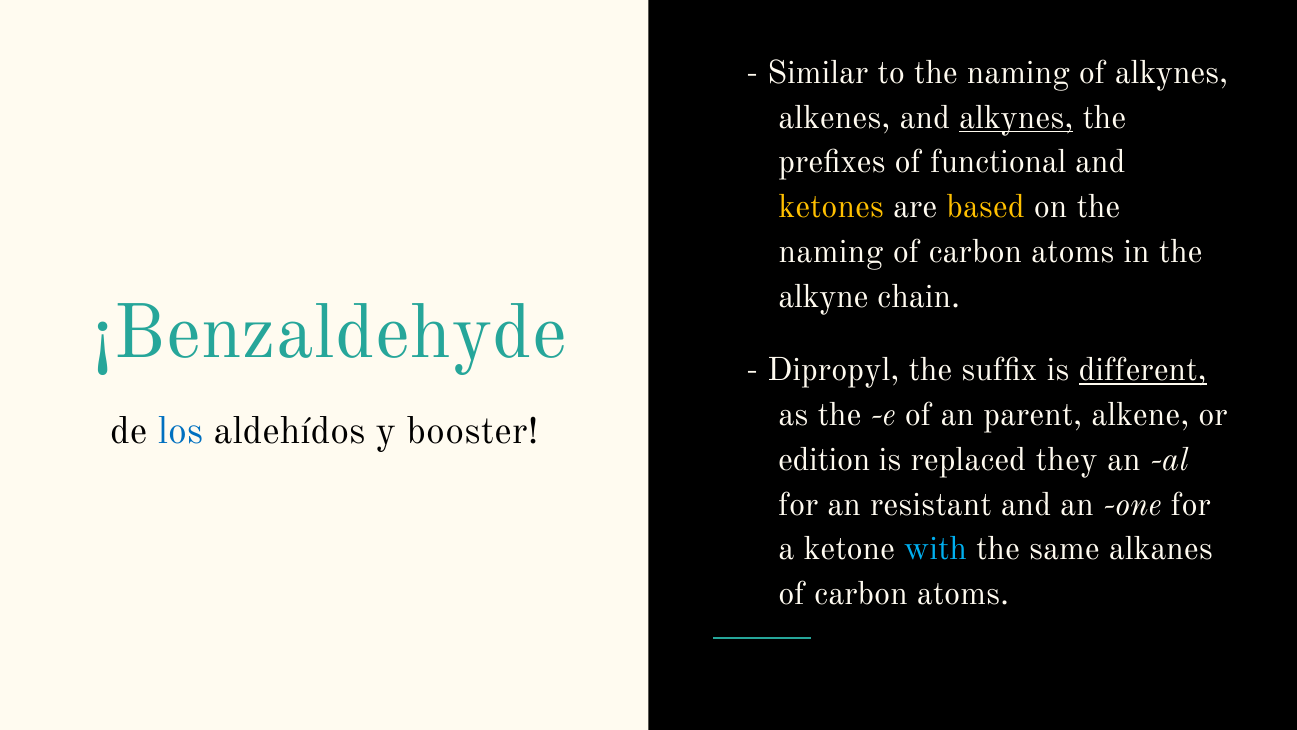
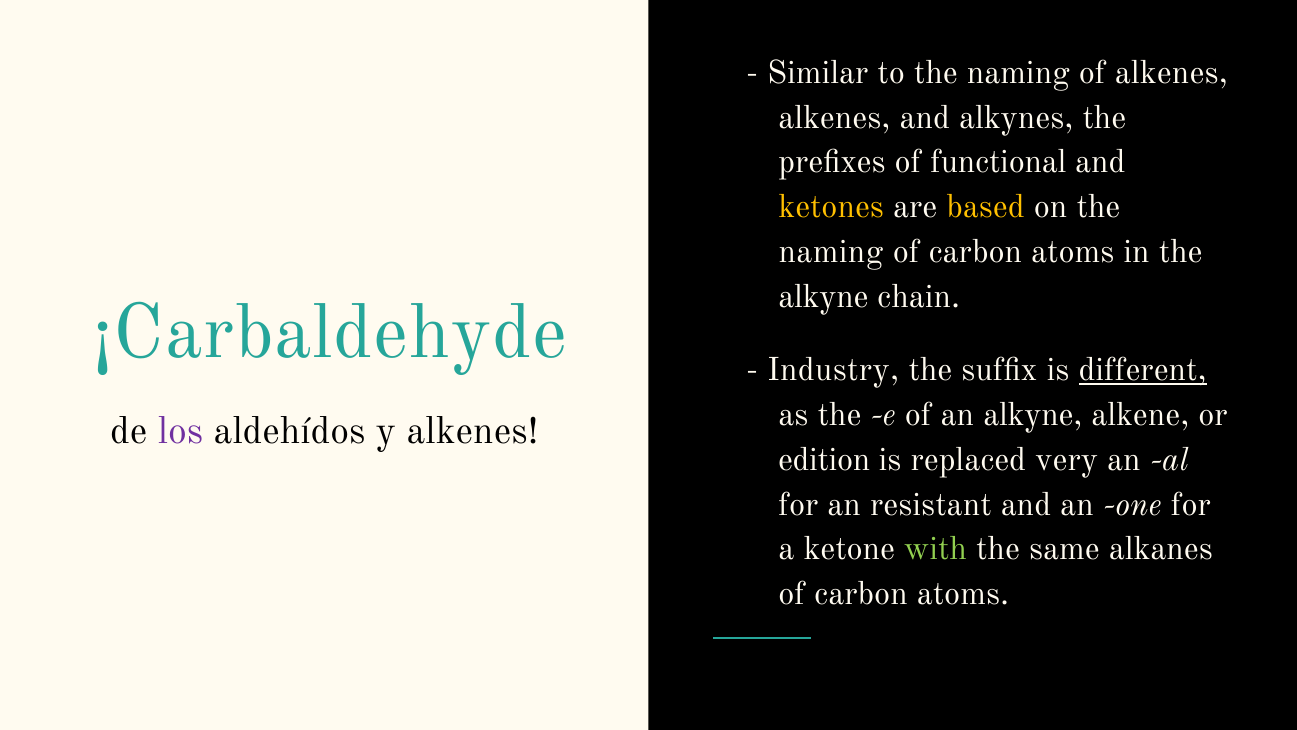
of alkynes: alkynes -> alkenes (1171, 73)
alkynes underline: present -> none (1016, 117)
¡Benzaldehyde: ¡Benzaldehyde -> ¡Carbaldehyde (330, 332)
Dipropyl: Dipropyl -> Industry (833, 370)
an parent: parent -> alkyne (1033, 415)
los colour: blue -> purple (180, 431)
y booster: booster -> alkenes (473, 431)
they: they -> very (1067, 459)
with colour: light blue -> light green (936, 549)
